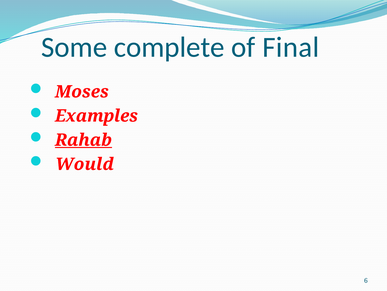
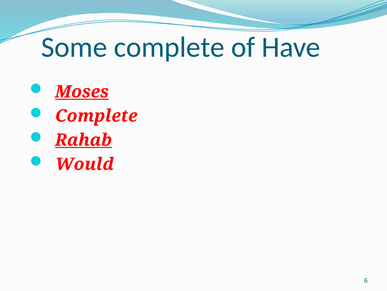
Final: Final -> Have (291, 47)
Moses underline: none -> present (82, 92)
Examples: Examples -> Complete (96, 116)
